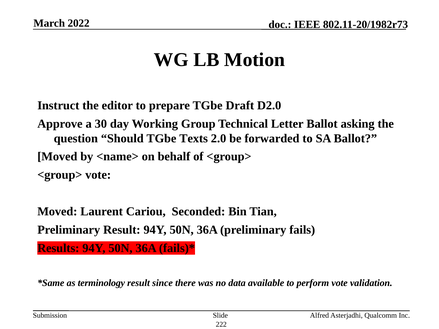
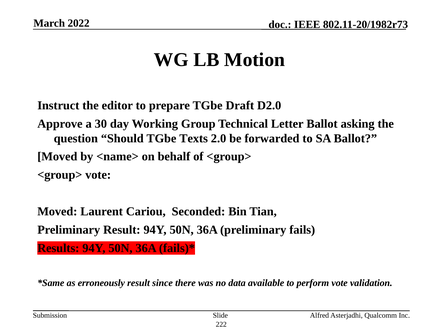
terminology: terminology -> erroneously (101, 283)
